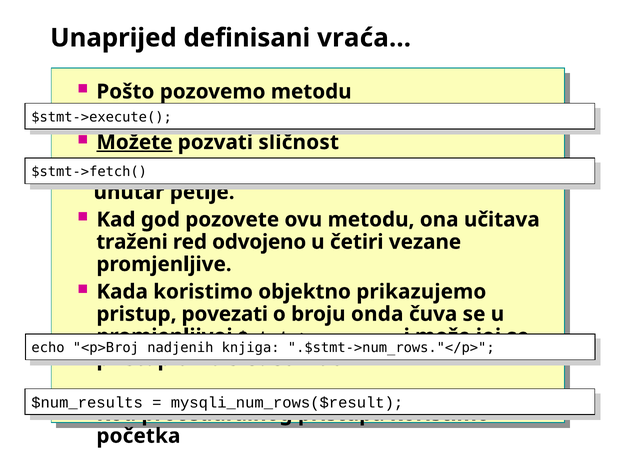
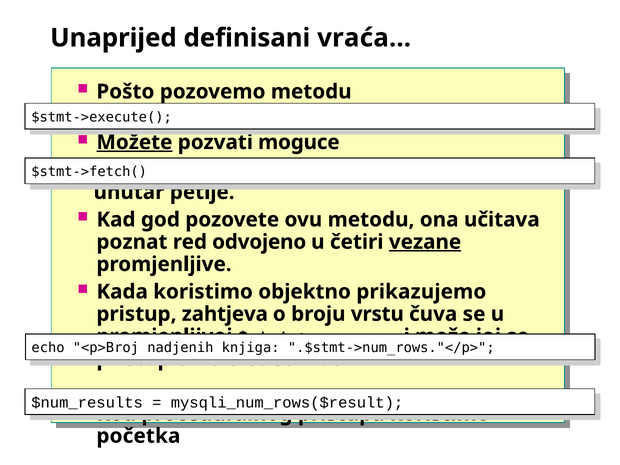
sličnost: sličnost -> moguce (299, 142)
traženi: traženi -> poznat (132, 242)
vezane underline: none -> present (425, 242)
povezati: povezati -> zahtjeva (225, 314)
onda: onda -> vrstu (377, 314)
